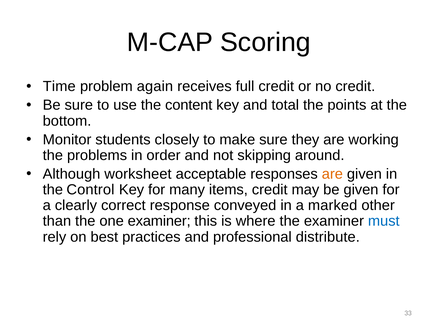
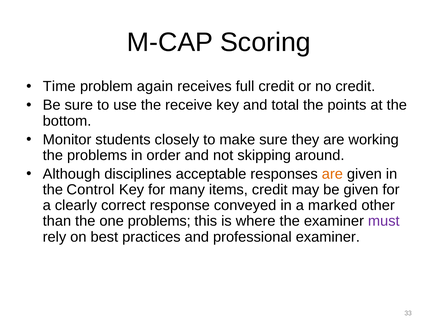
content: content -> receive (189, 105)
worksheet: worksheet -> disciplines (138, 174)
one examiner: examiner -> problems (159, 221)
must colour: blue -> purple (384, 221)
professional distribute: distribute -> examiner (328, 237)
